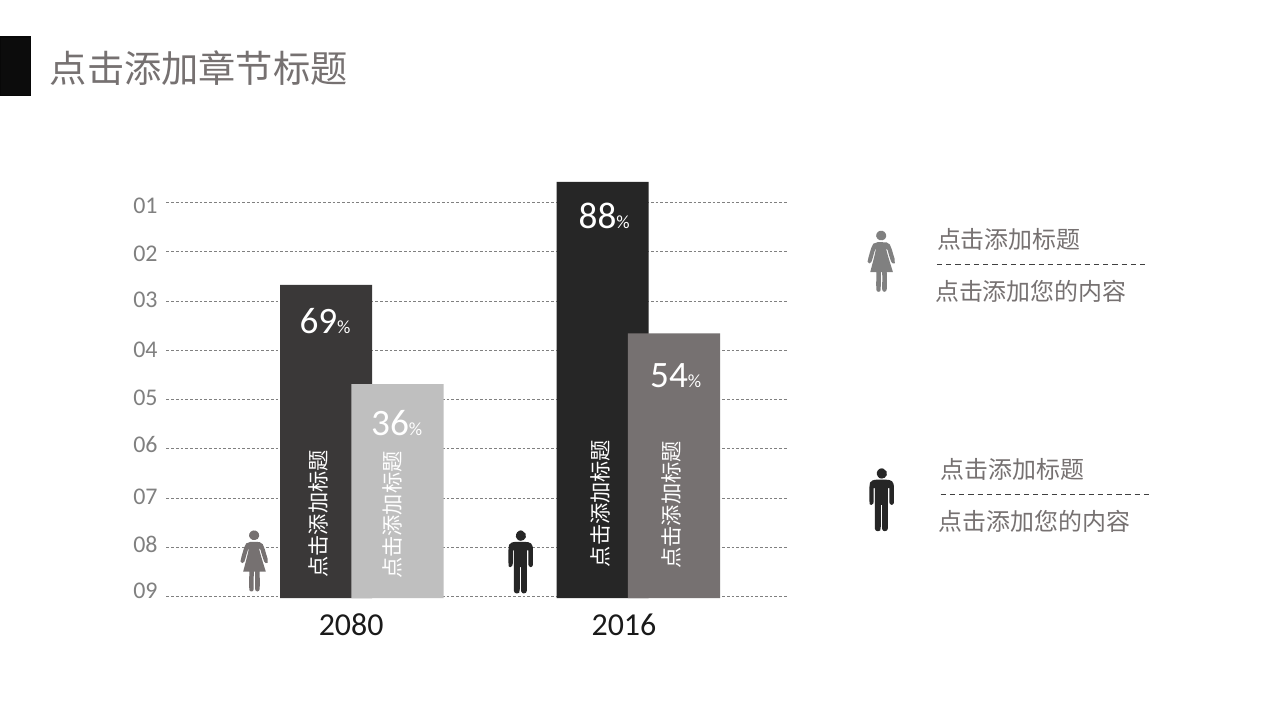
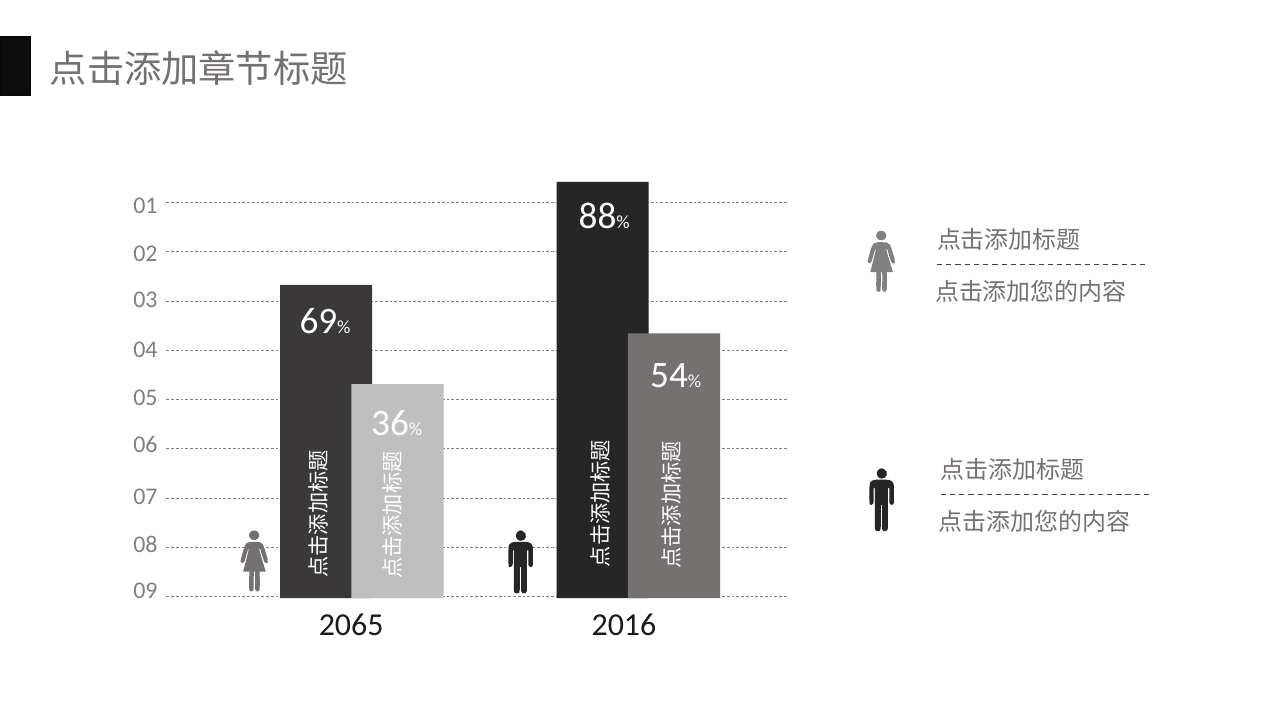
2080: 2080 -> 2065 (351, 626)
